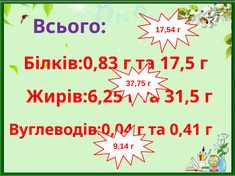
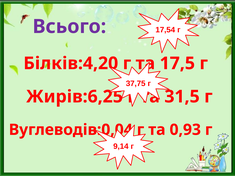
Білків:0,83: Білків:0,83 -> Білків:4,20 (71, 63)
0,41: 0,41 -> 0,93 (185, 130)
